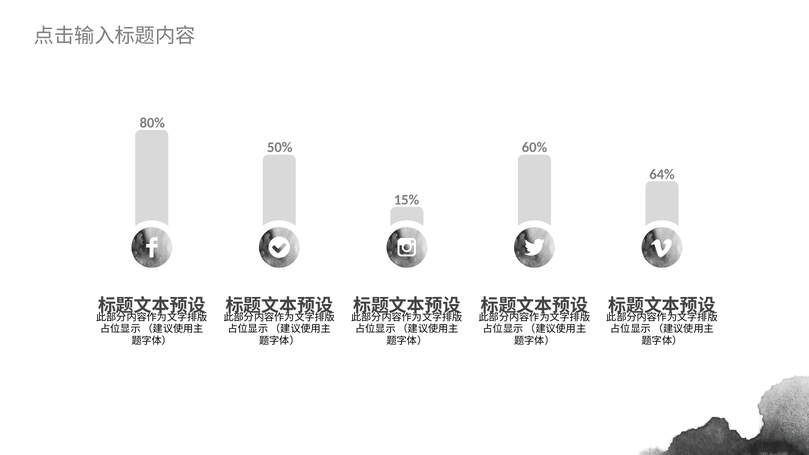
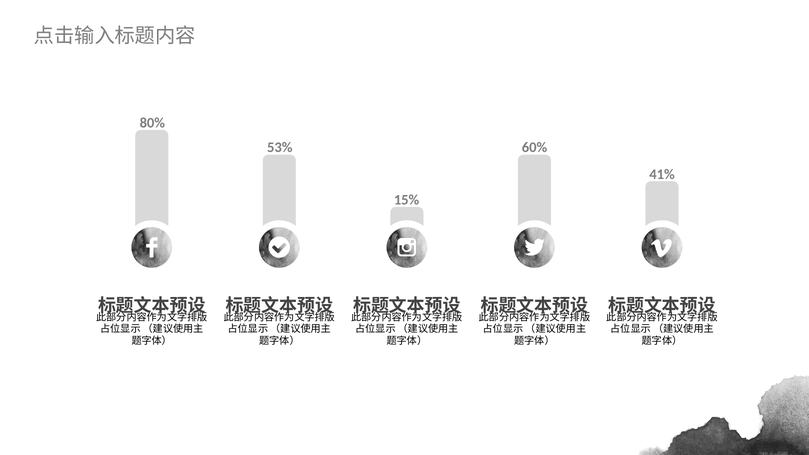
50%: 50% -> 53% (280, 148)
64%: 64% -> 41% (662, 174)
